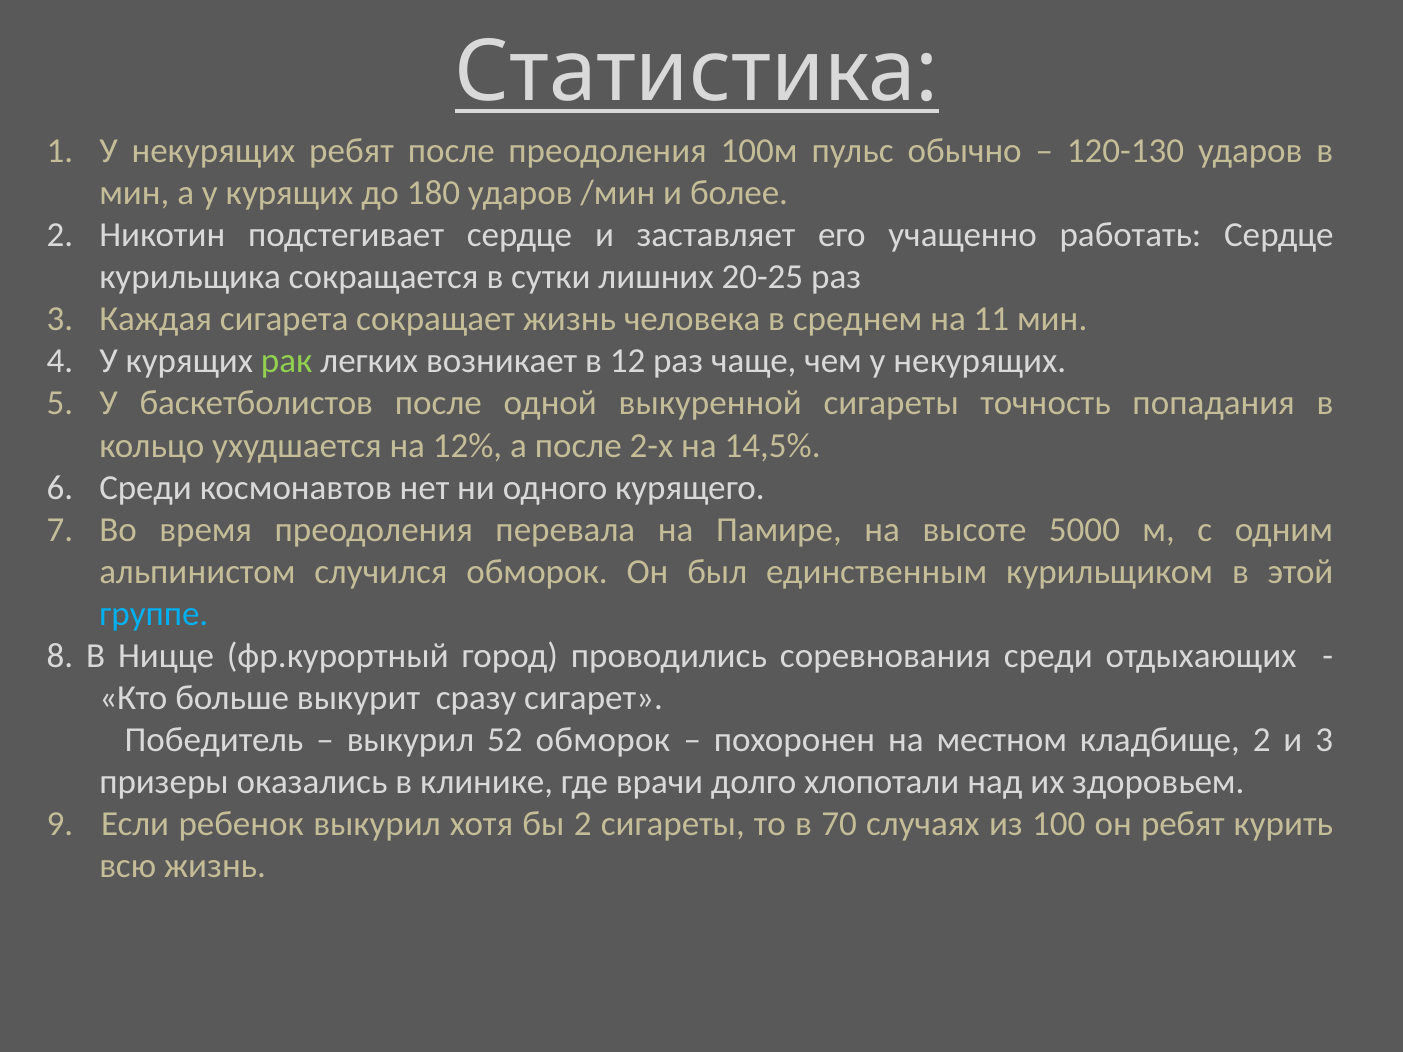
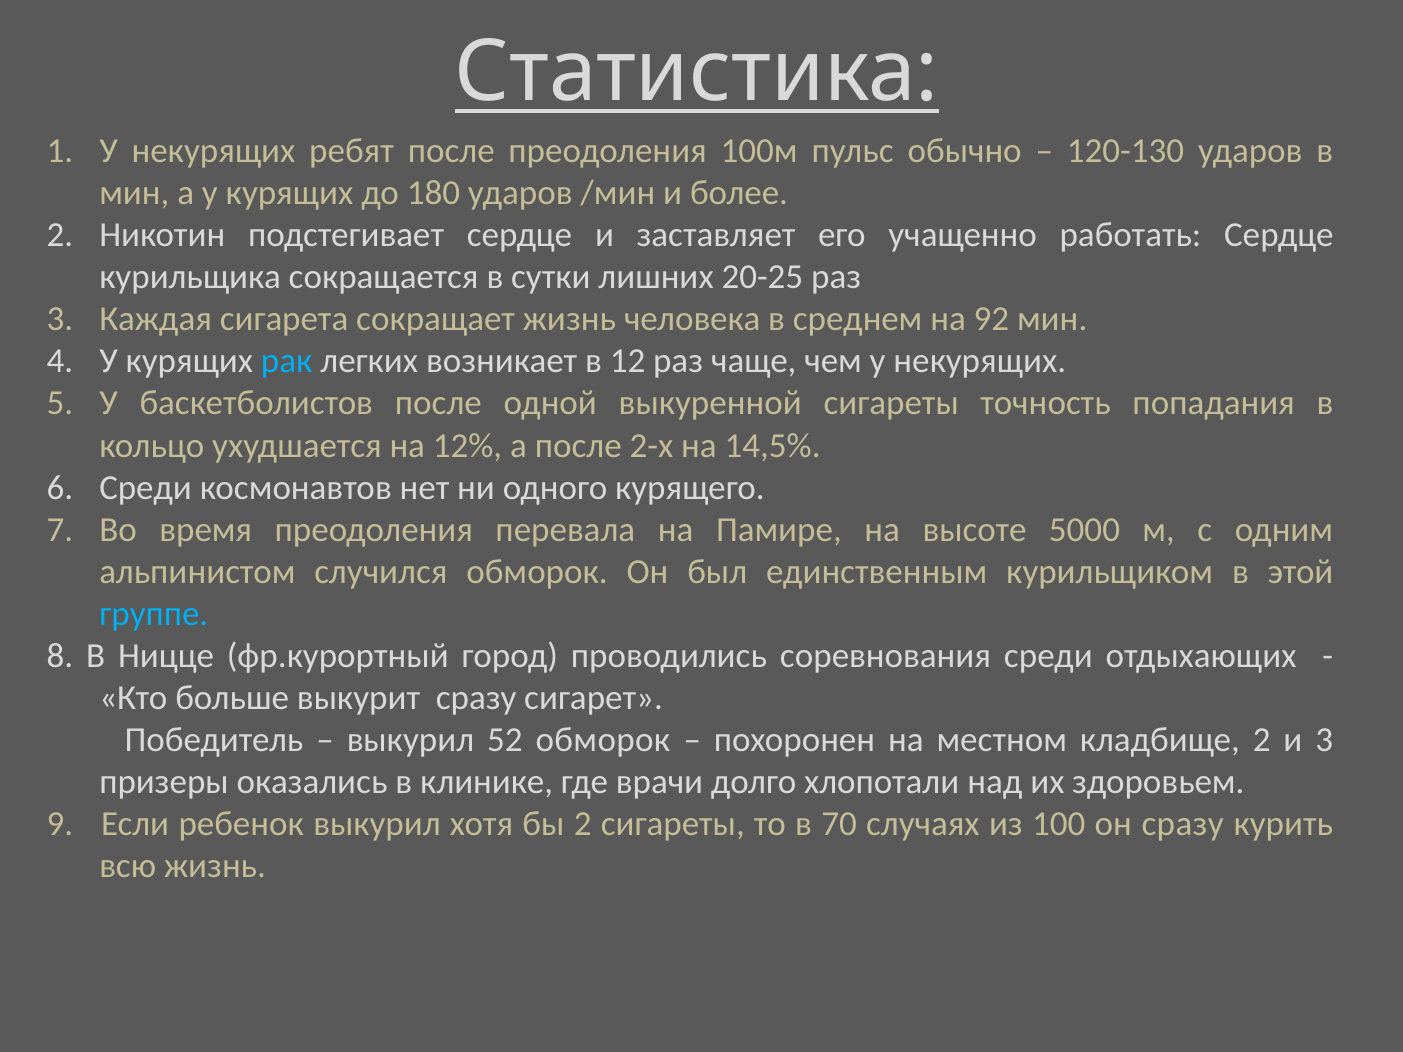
11: 11 -> 92 (991, 319)
рак colour: light green -> light blue (287, 361)
он ребят: ребят -> сразу (1183, 824)
